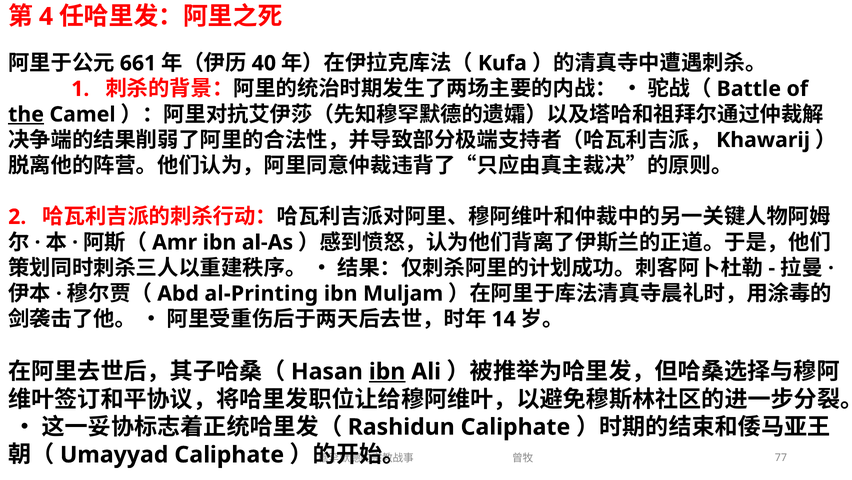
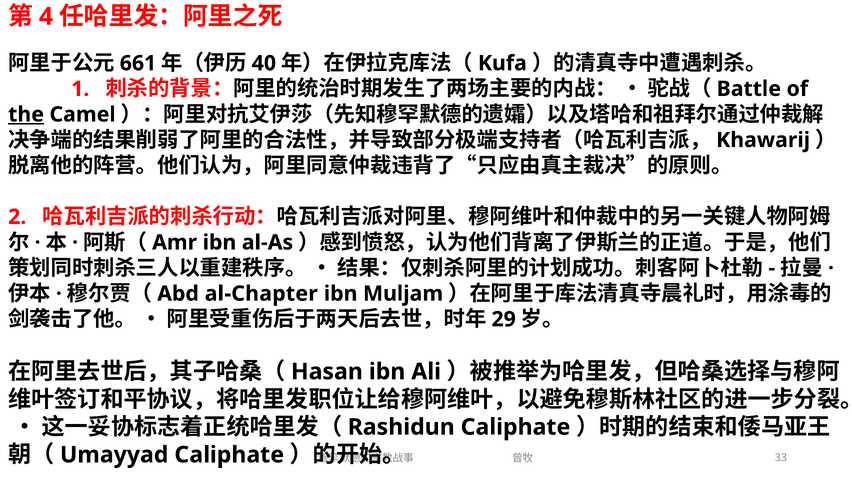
al-Printing: al-Printing -> al-Chapter (261, 293)
14: 14 -> 29 (504, 319)
ibn underline: present -> none (387, 371)
77: 77 -> 33 (781, 457)
